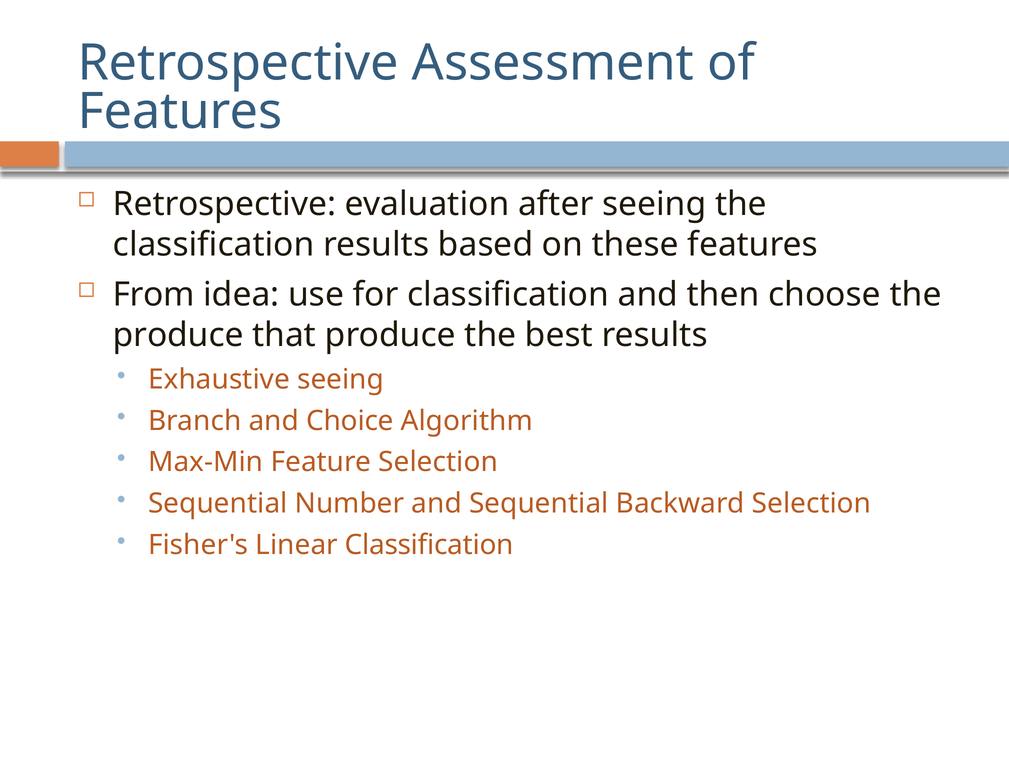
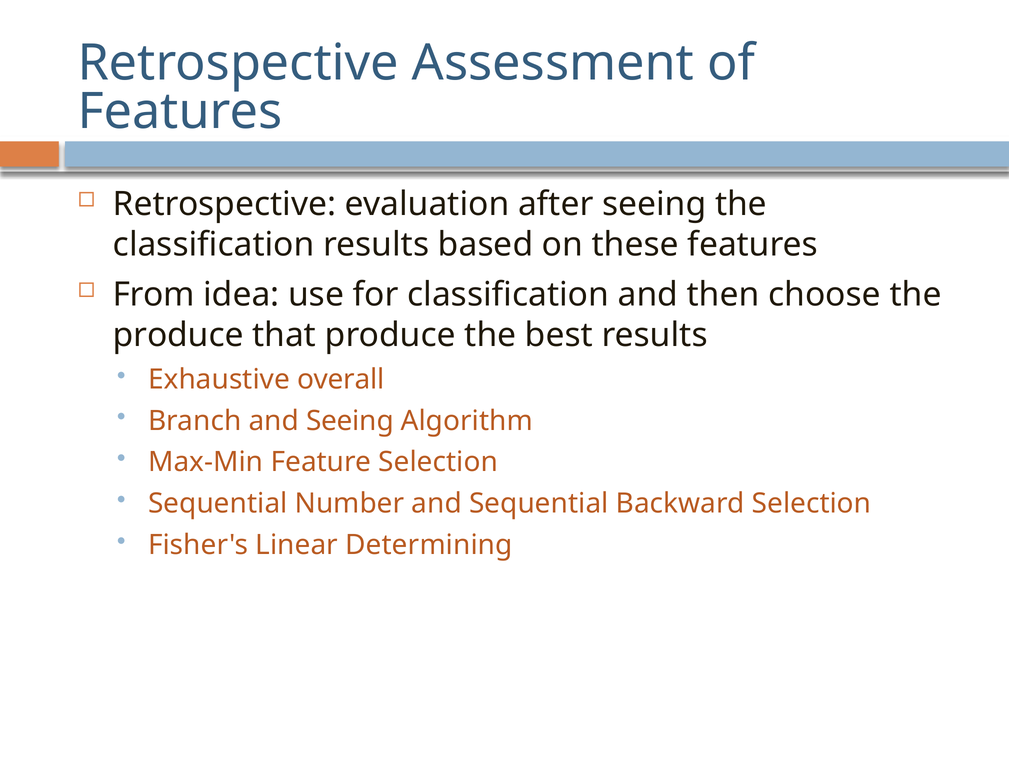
Exhaustive seeing: seeing -> overall (341, 379)
and Choice: Choice -> Seeing (350, 421)
Linear Classification: Classification -> Determining (429, 545)
